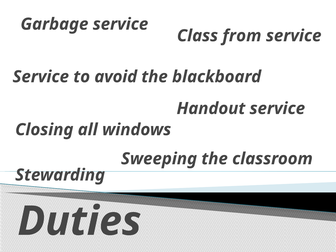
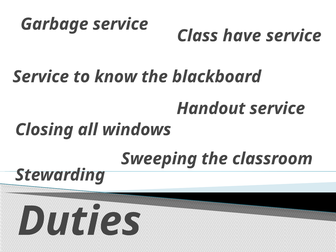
from: from -> have (242, 36)
avoid: avoid -> know (116, 77)
